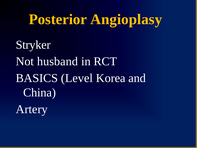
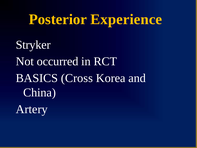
Angioplasy: Angioplasy -> Experience (126, 19)
husband: husband -> occurred (58, 61)
Level: Level -> Cross (77, 78)
